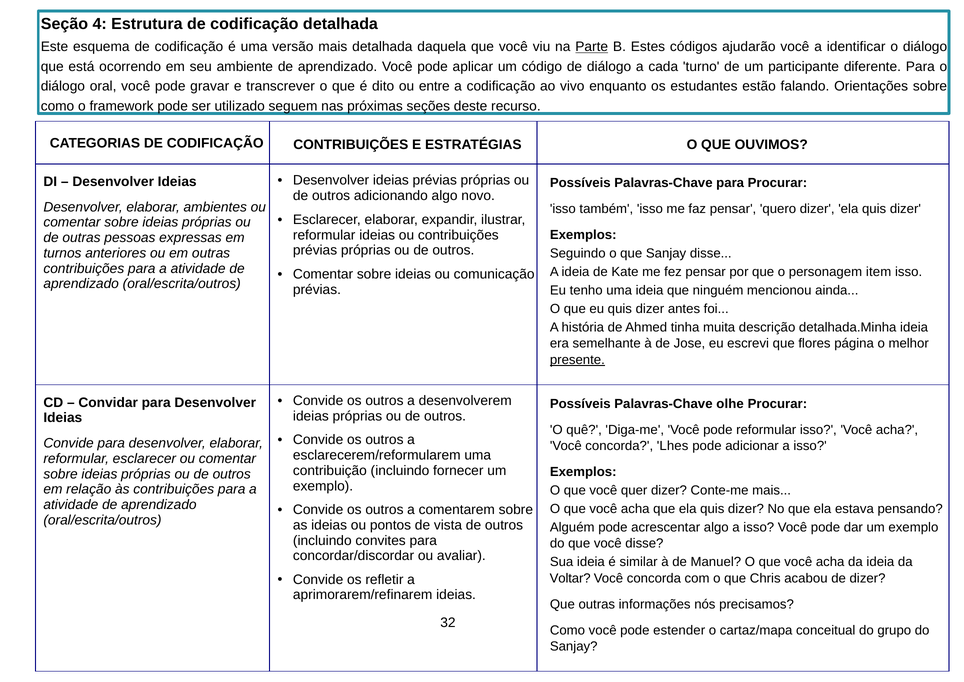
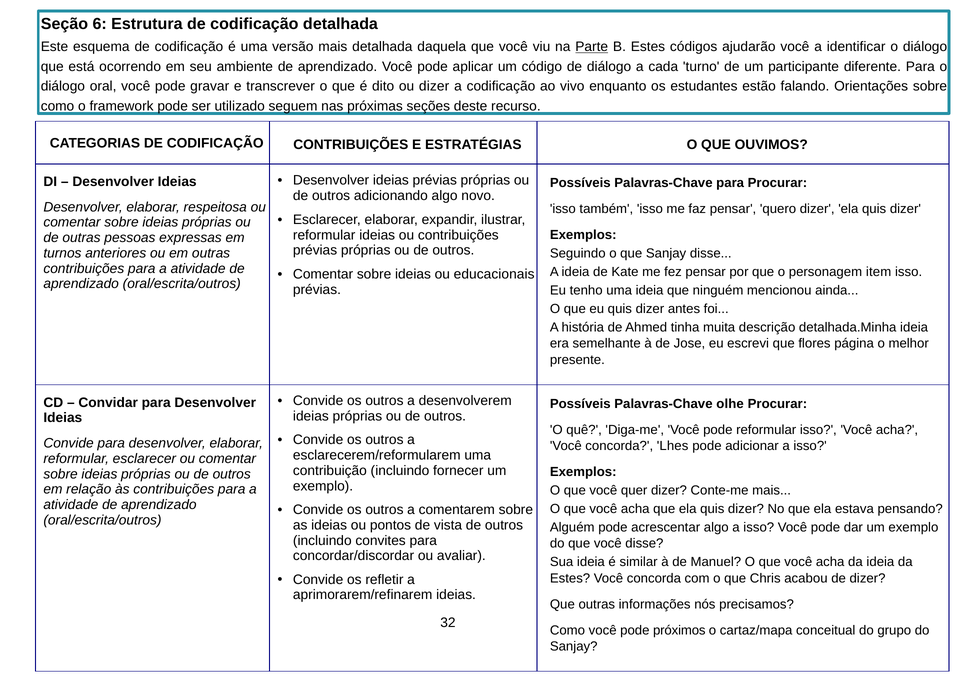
4: 4 -> 6 (100, 24)
ou entre: entre -> dizer (434, 86)
ambientes: ambientes -> respeitosa (215, 207)
comunicação: comunicação -> educacionais (494, 274)
presente underline: present -> none (577, 360)
Voltar: Voltar -> Estes (570, 578)
estender: estender -> próximos (679, 630)
